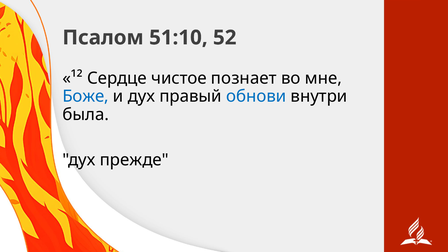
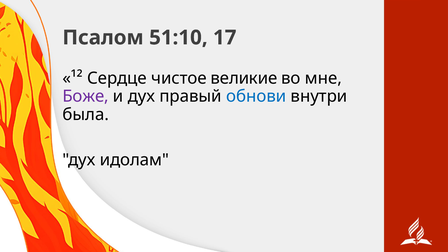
52: 52 -> 17 (225, 38)
познает: познает -> великие (244, 78)
Боже colour: blue -> purple (86, 96)
прежде: прежде -> идолам (134, 160)
